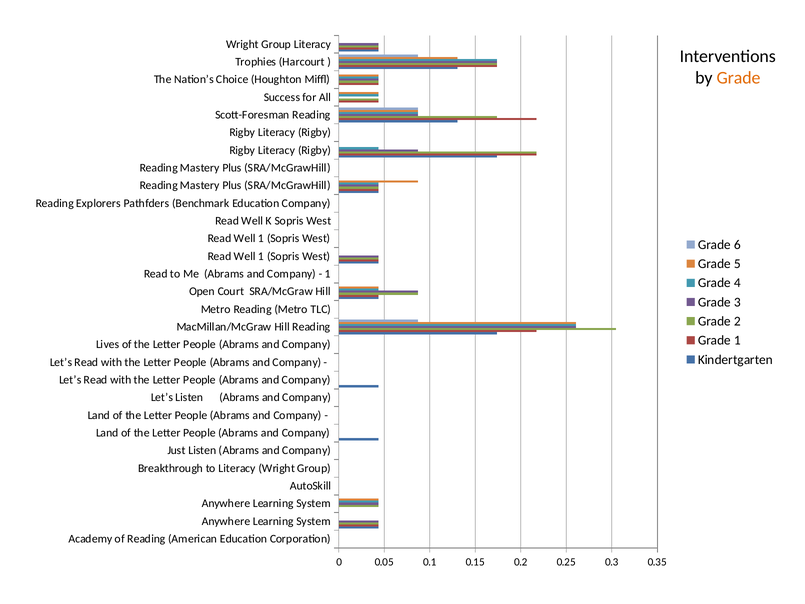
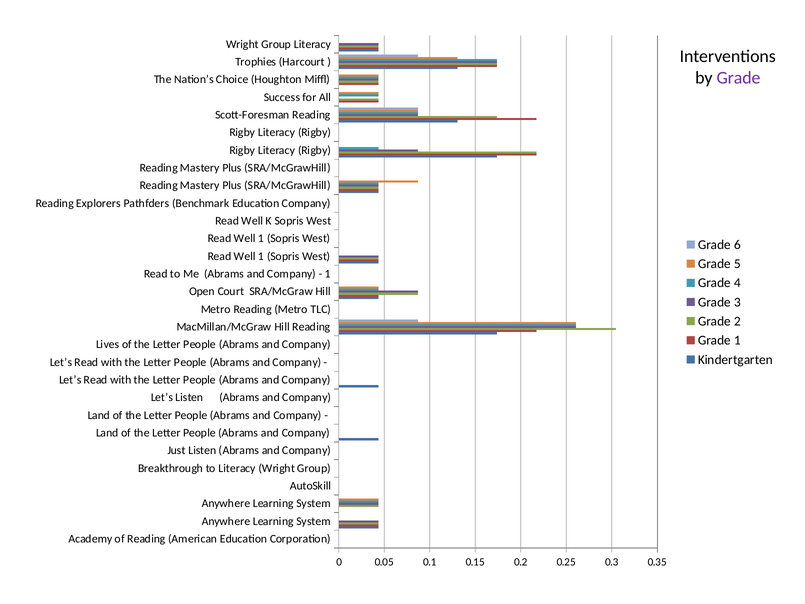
Grade colour: orange -> purple (739, 78)
